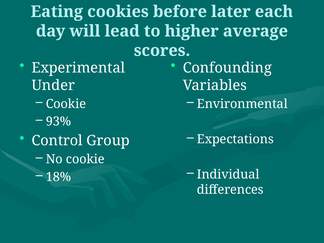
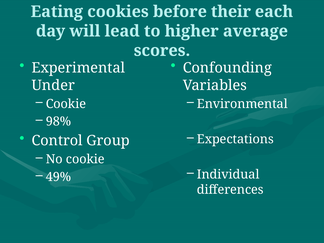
later: later -> their (231, 12)
93%: 93% -> 98% (58, 122)
18%: 18% -> 49% (58, 177)
